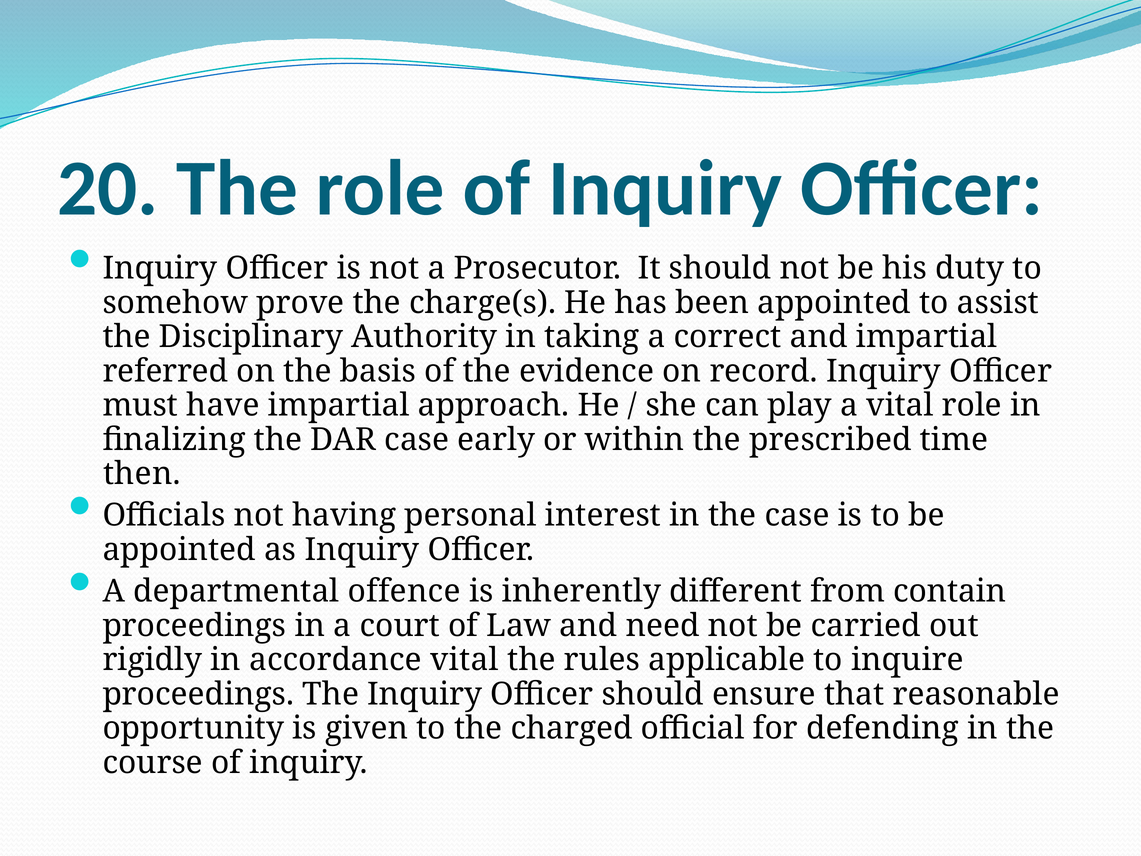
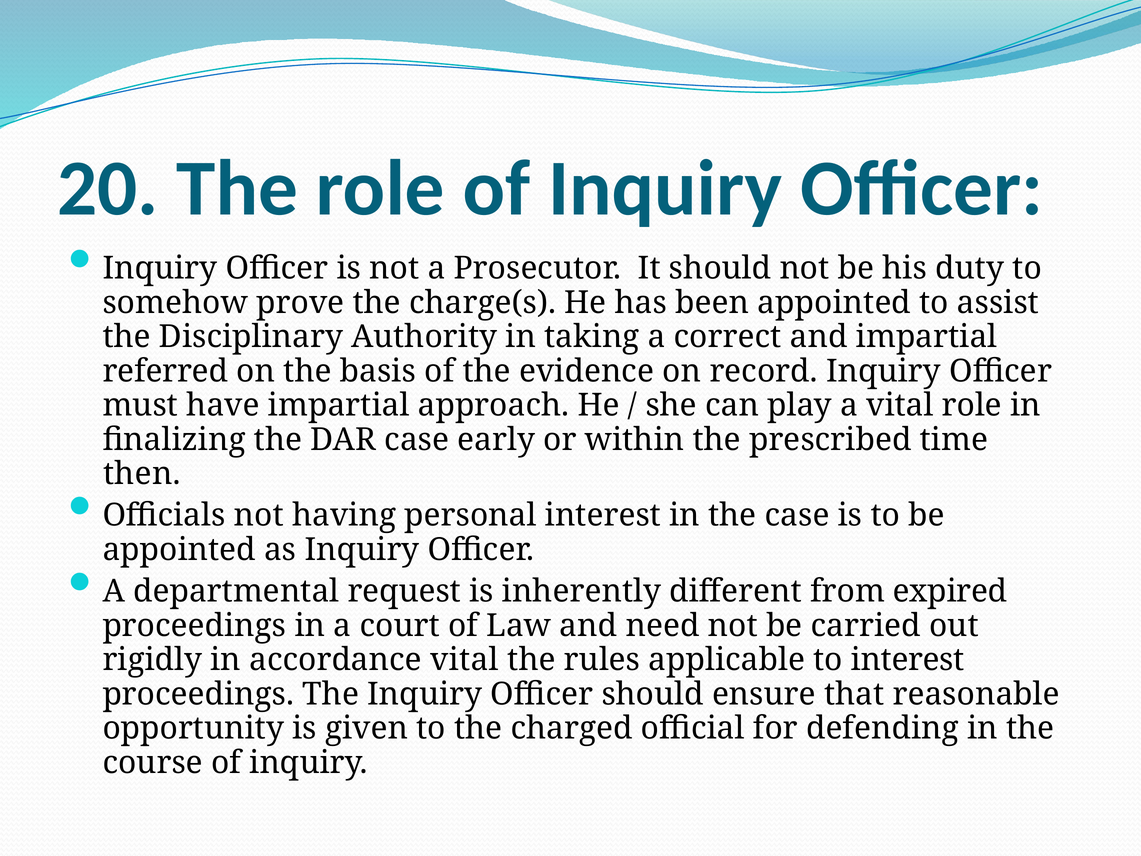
offence: offence -> request (404, 591)
contain: contain -> expired (950, 591)
to inquire: inquire -> interest (908, 660)
